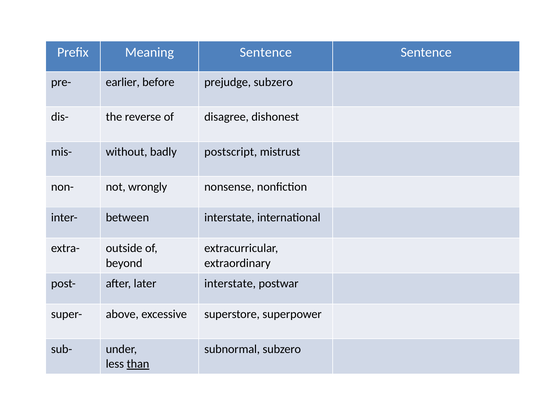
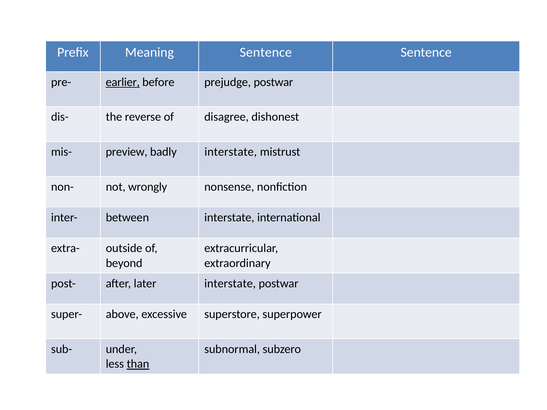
earlier underline: none -> present (123, 82)
prejudge subzero: subzero -> postwar (273, 82)
without: without -> preview (127, 152)
badly postscript: postscript -> interstate (231, 152)
